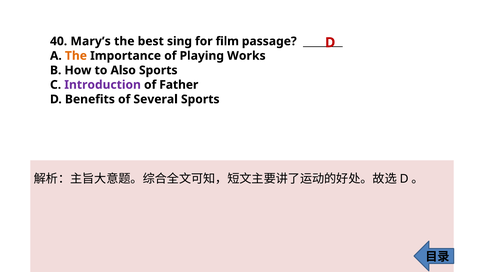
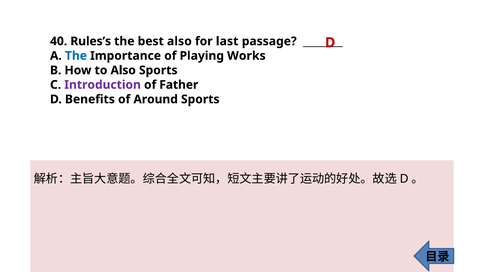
Mary’s: Mary’s -> Rules’s (91, 41)
best sing: sing -> also (179, 41)
film: film -> last (227, 41)
The colour: orange -> blue (76, 56)
Several: Several -> Around (156, 99)
